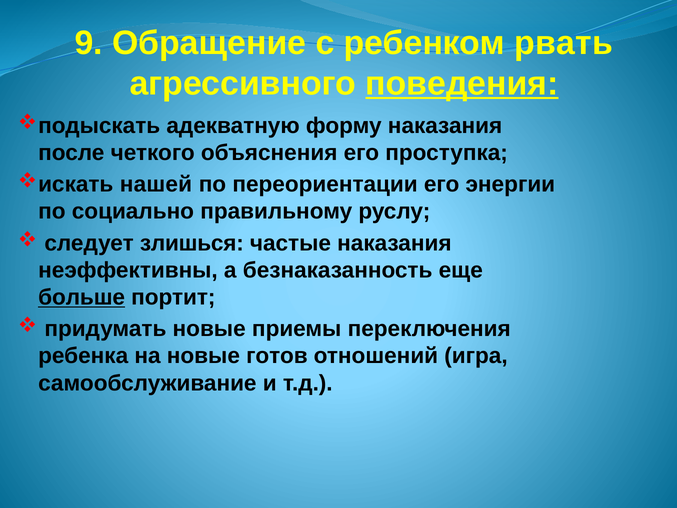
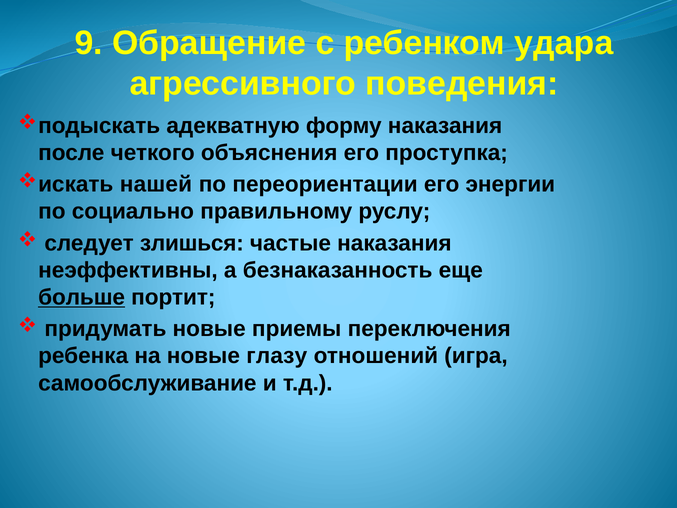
рвать: рвать -> удара (564, 43)
поведения underline: present -> none (462, 84)
готов: готов -> глазу (277, 356)
